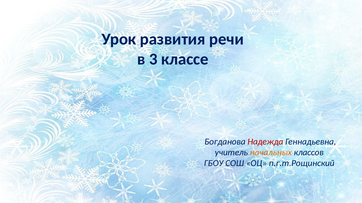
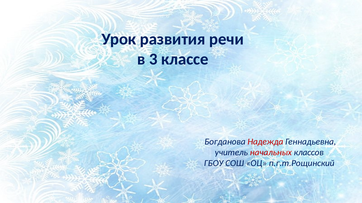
начальных colour: orange -> red (271, 153)
